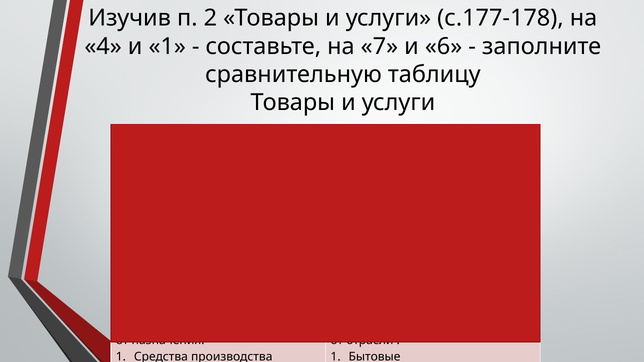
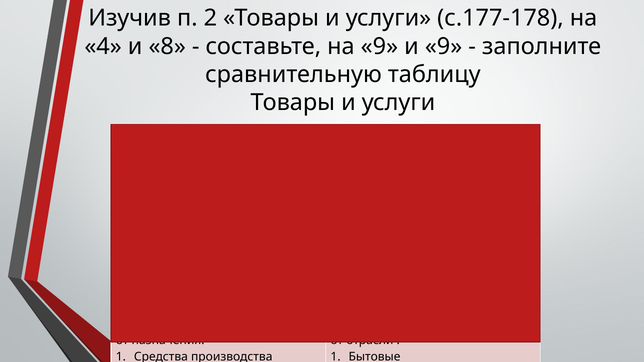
и 1: 1 -> 8 (167, 46)
на 7: 7 -> 9 (379, 46)
и 6: 6 -> 9 (444, 46)
